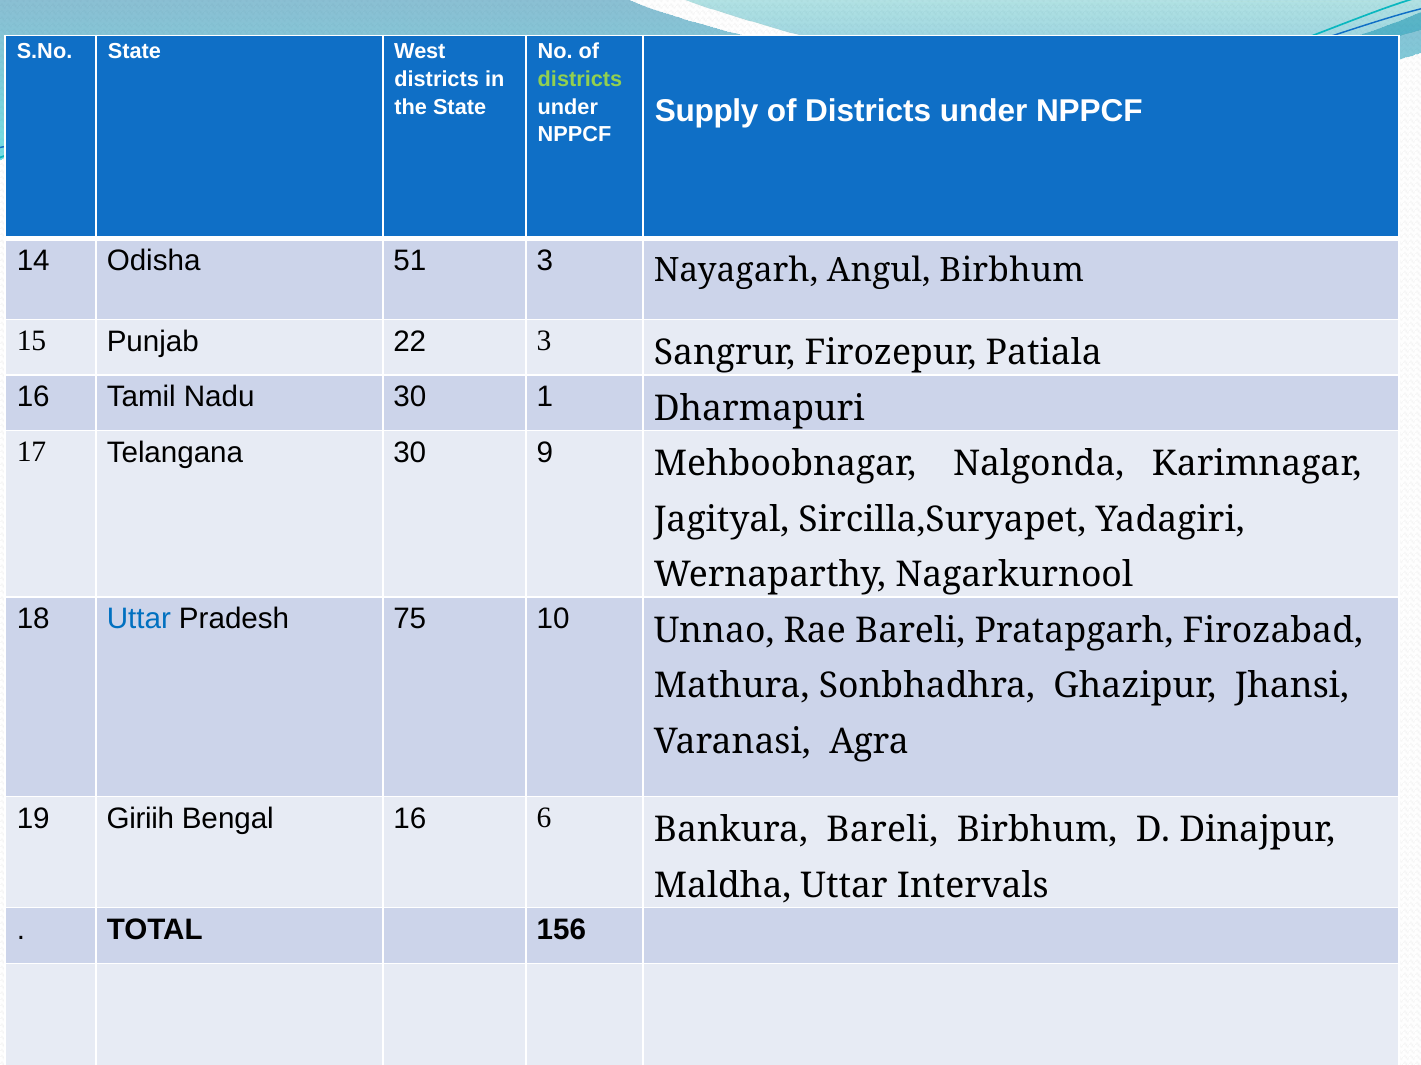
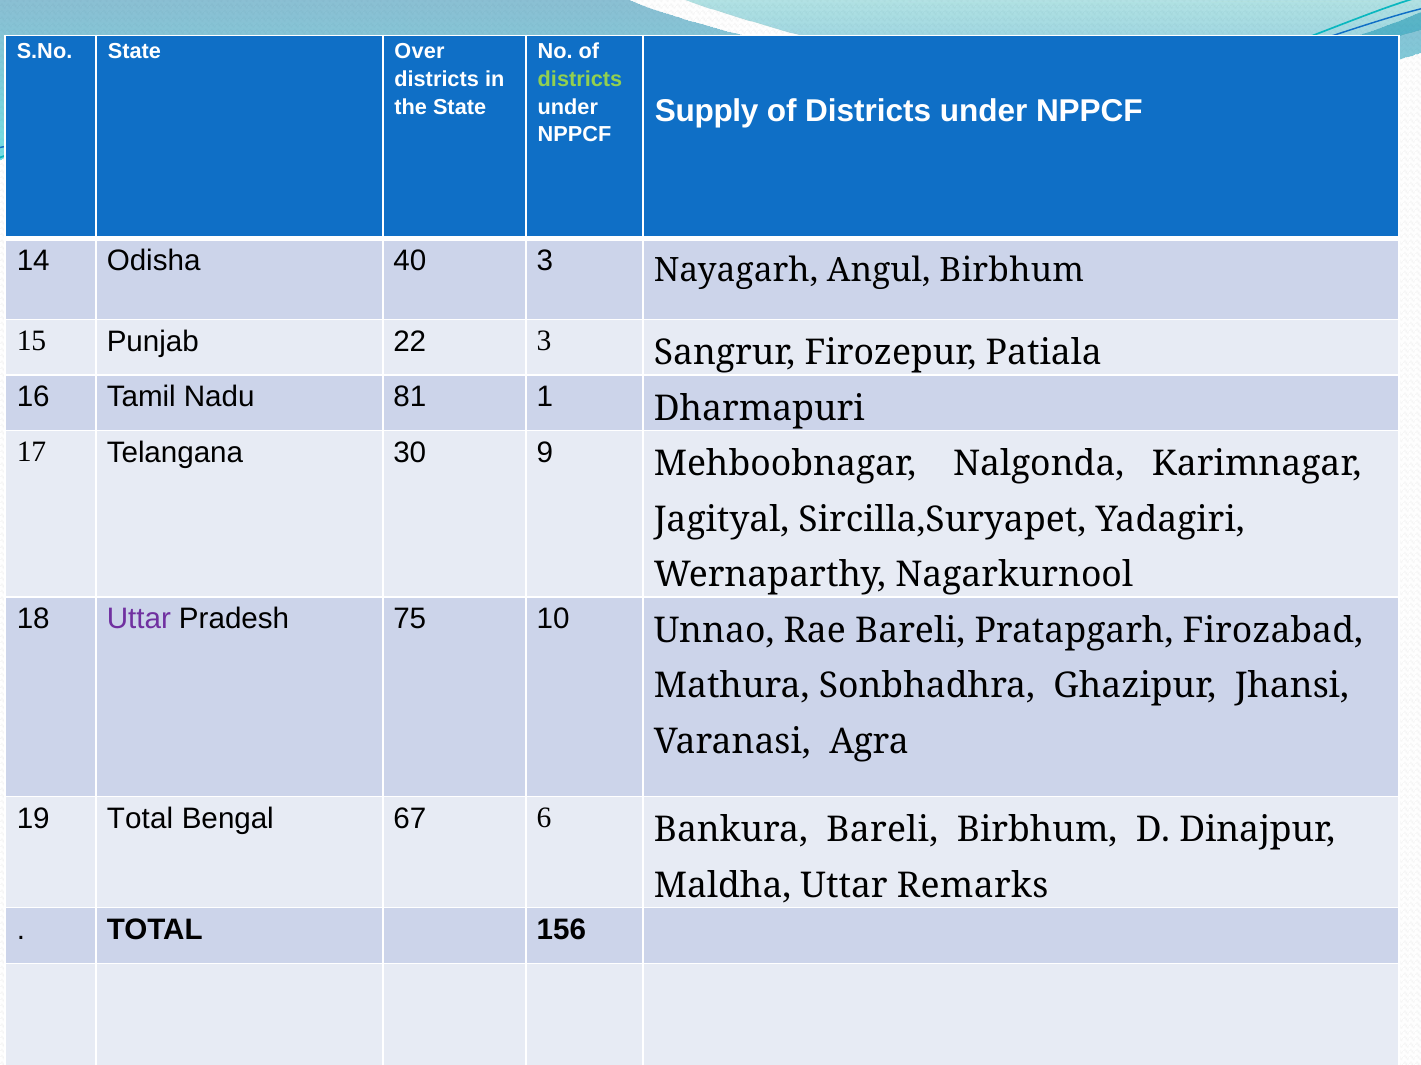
West: West -> Over (419, 52)
51: 51 -> 40 (410, 261)
Nadu 30: 30 -> 81 (410, 397)
Uttar colour: blue -> purple (139, 620)
19 Giriih: Giriih -> Total (140, 819)
Bengal 16: 16 -> 67 (410, 819)
Intervals: Intervals -> Remarks (973, 886)
